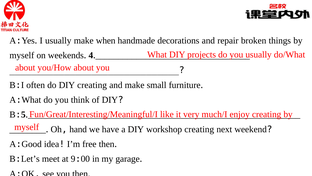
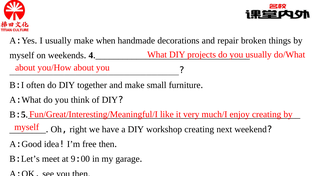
DIY creating: creating -> together (92, 85)
hand: hand -> right (78, 129)
